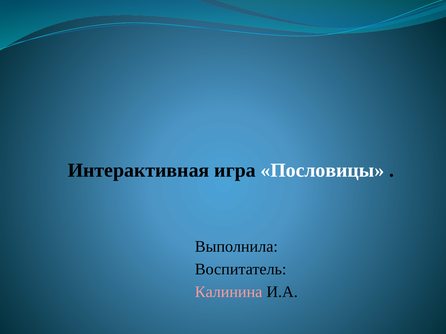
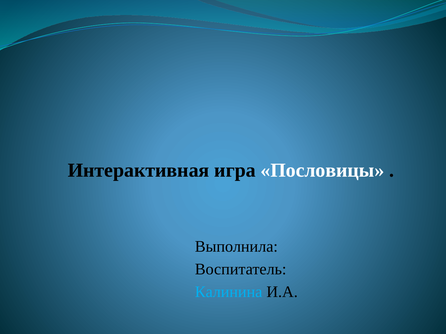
Калинина colour: pink -> light blue (229, 292)
